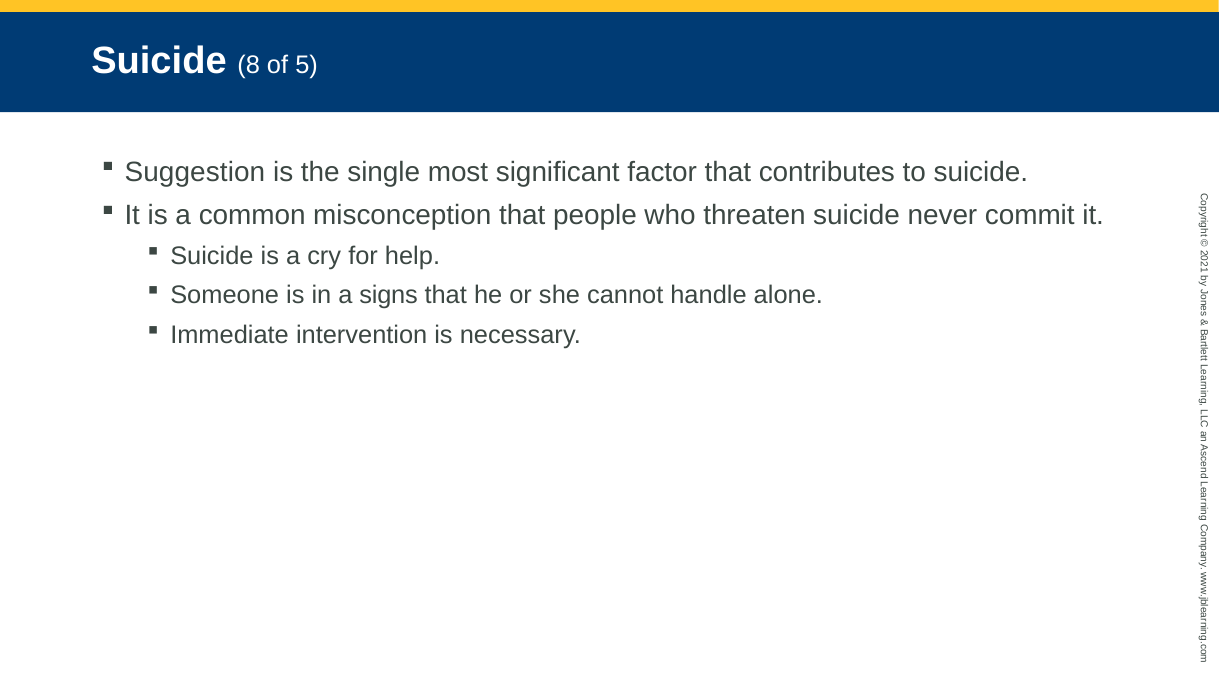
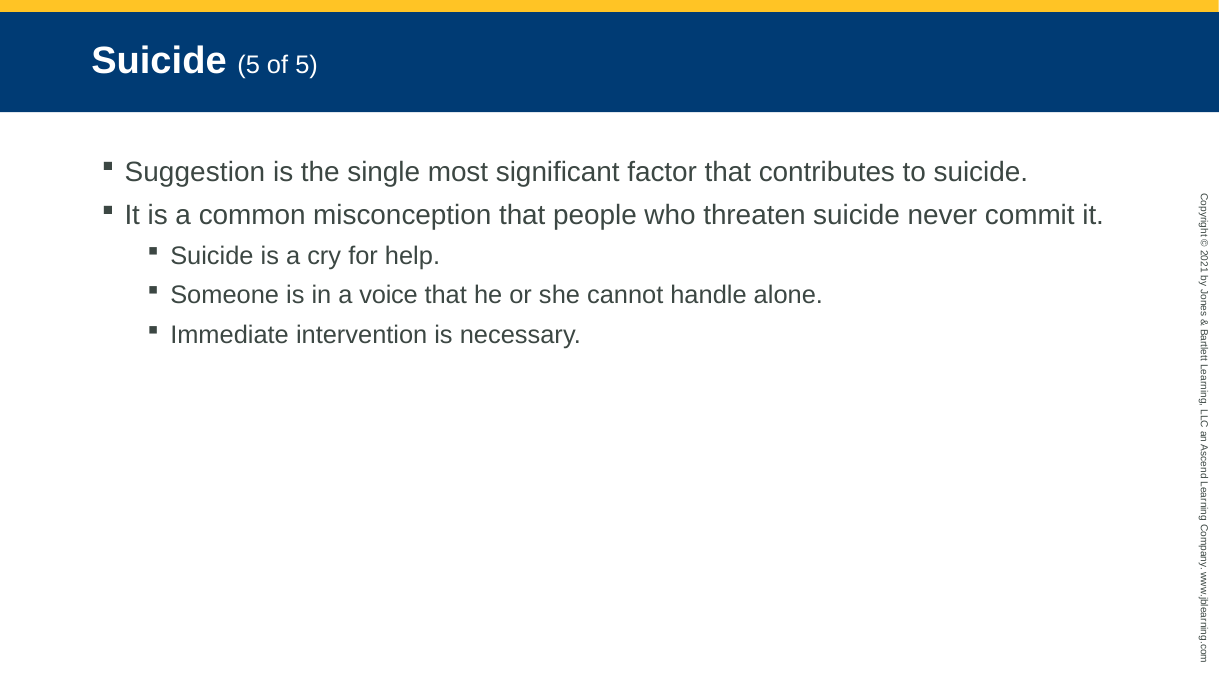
Suicide 8: 8 -> 5 (249, 65)
signs: signs -> voice (389, 296)
